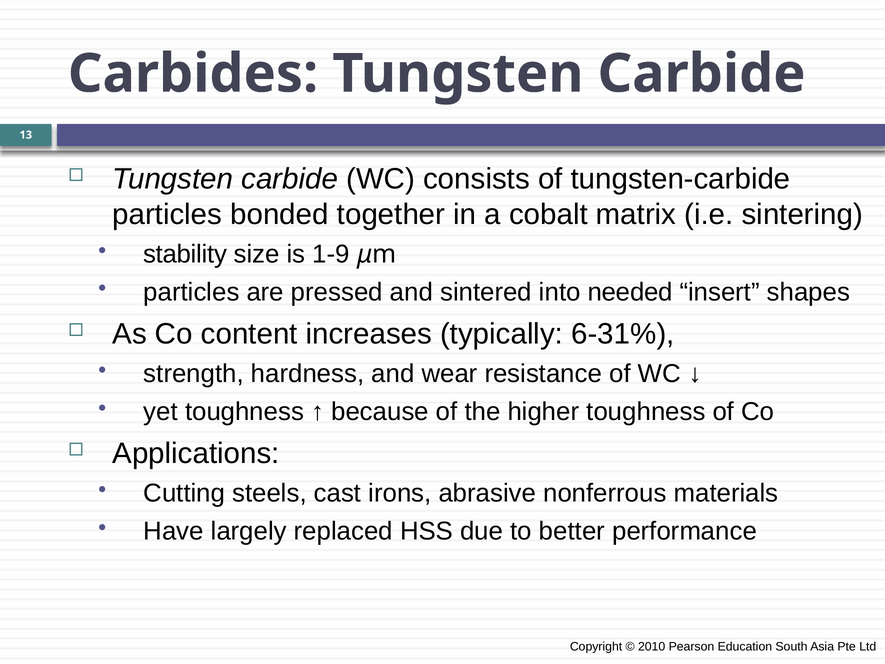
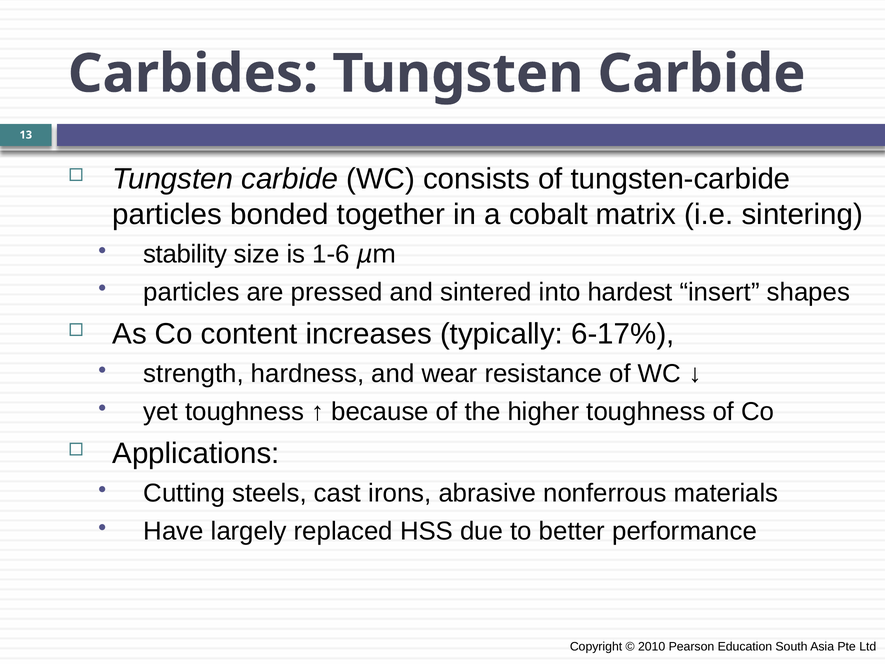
1-9: 1-9 -> 1-6 (331, 254)
needed: needed -> hardest (630, 292)
6-31%: 6-31% -> 6-17% (623, 334)
